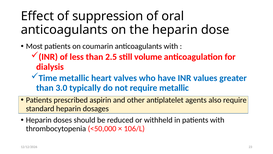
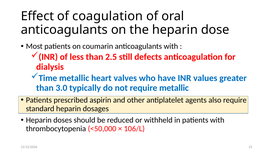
suppression: suppression -> coagulation (108, 16)
volume: volume -> defects (148, 57)
